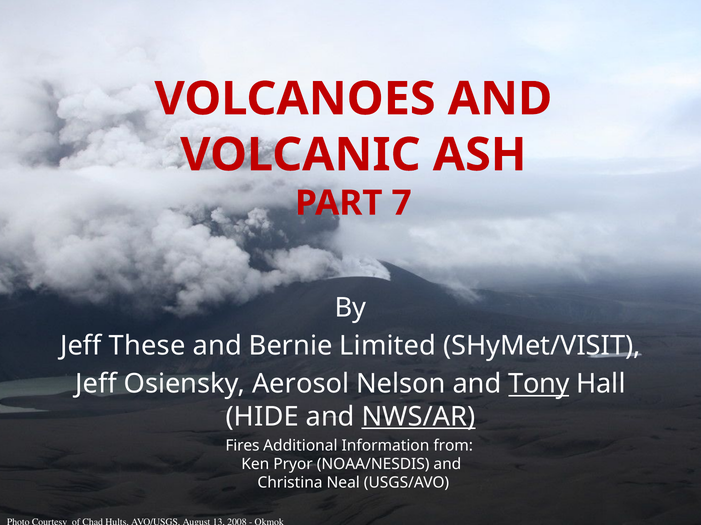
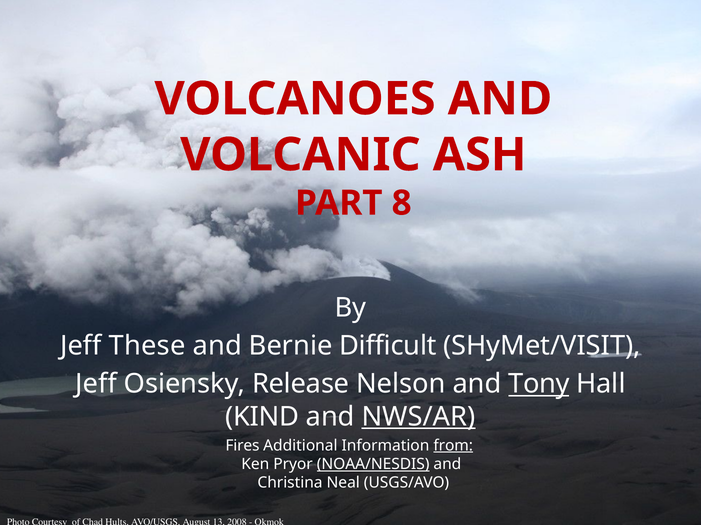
7: 7 -> 8 (402, 203)
Limited: Limited -> Difficult (388, 346)
Aerosol: Aerosol -> Release (301, 384)
HIDE: HIDE -> KIND (262, 417)
from underline: none -> present (453, 446)
NOAA/NESDIS underline: none -> present (373, 465)
